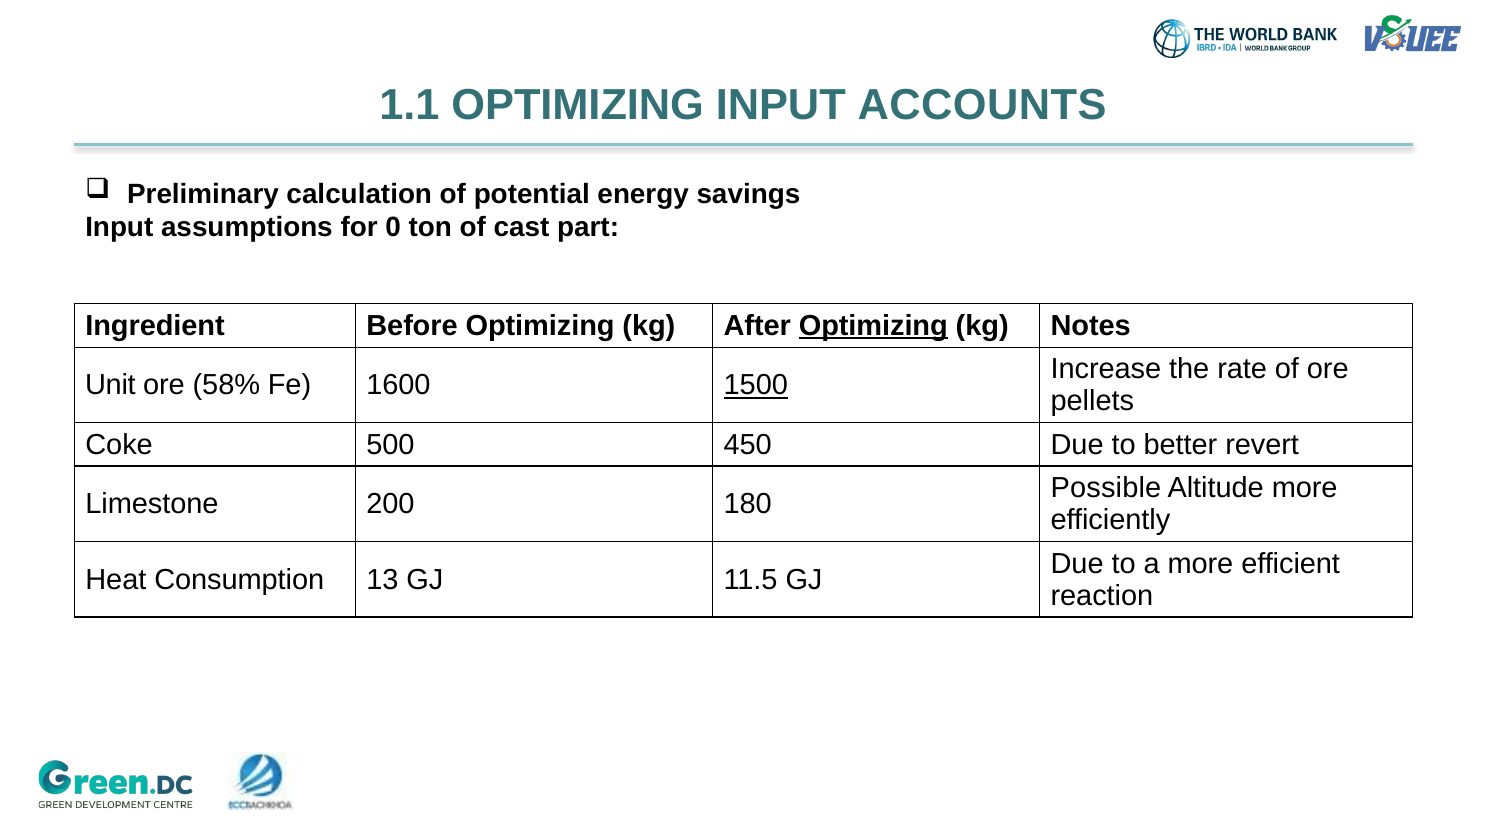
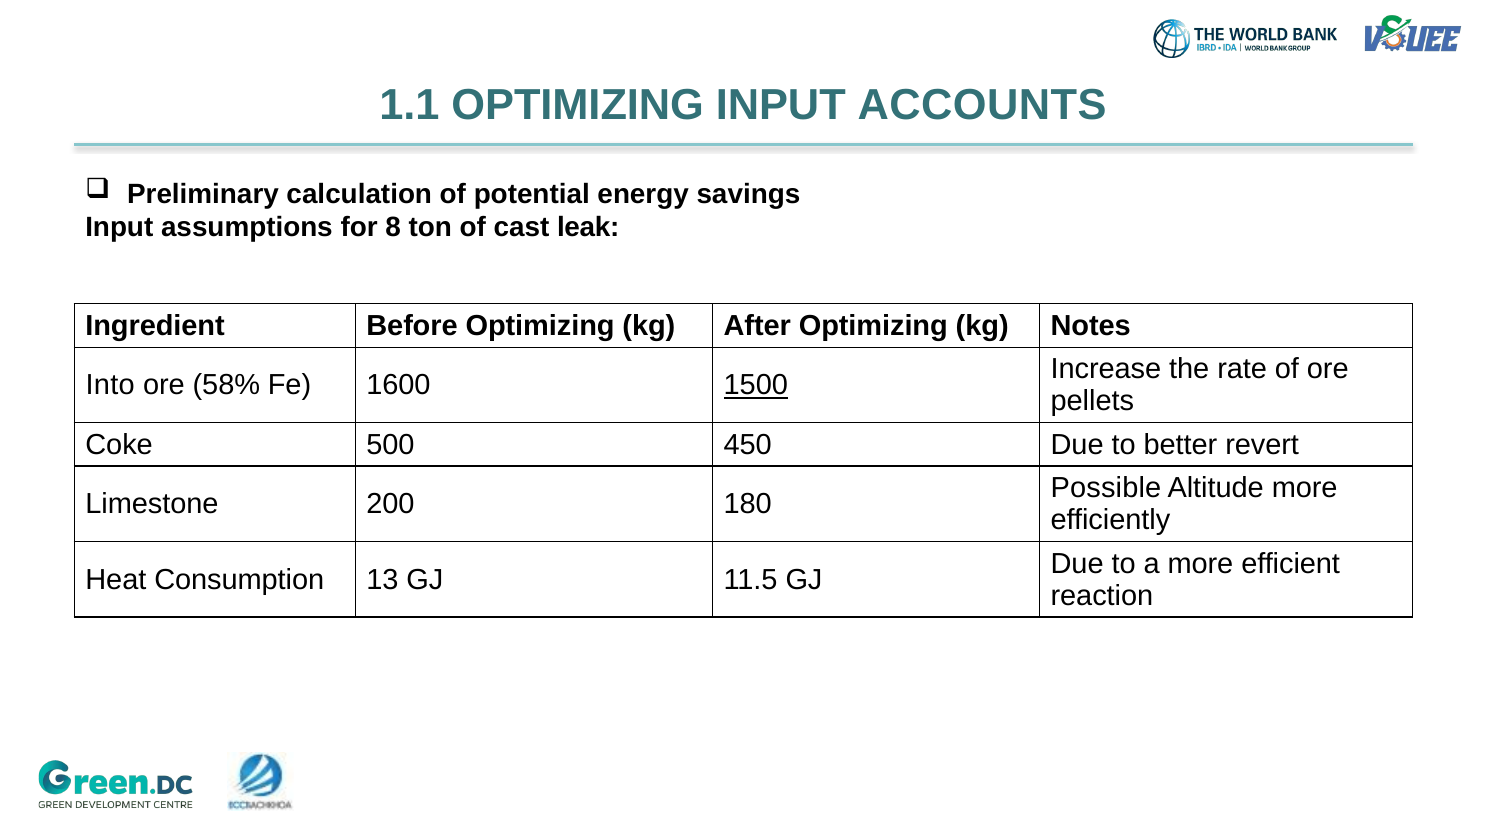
0: 0 -> 8 (393, 228)
part: part -> leak (588, 228)
Optimizing underline: present -> none (873, 326)
Unit: Unit -> Into (110, 386)
